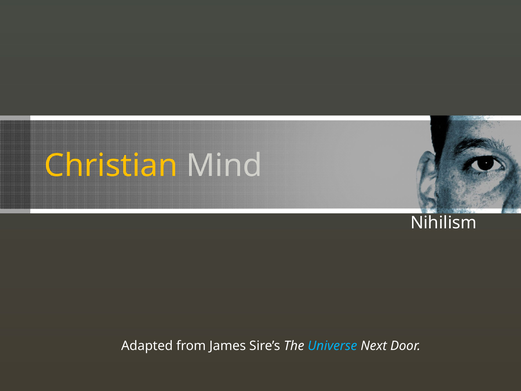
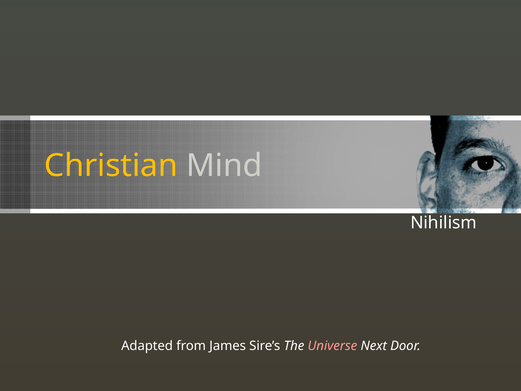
Universe colour: light blue -> pink (332, 346)
